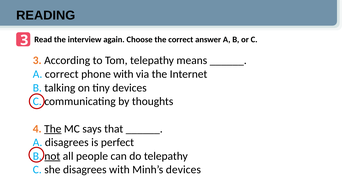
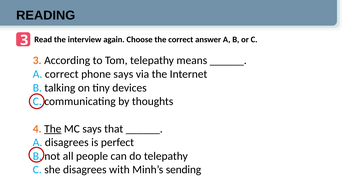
phone with: with -> says (123, 74)
not underline: present -> none (52, 156)
Minh’s devices: devices -> sending (183, 170)
